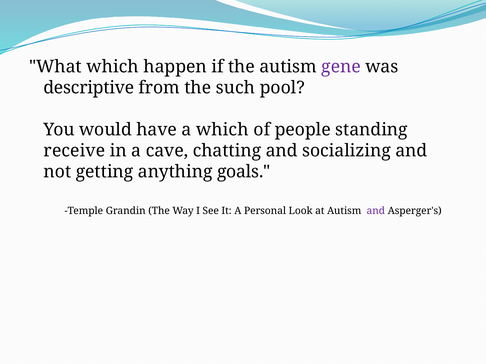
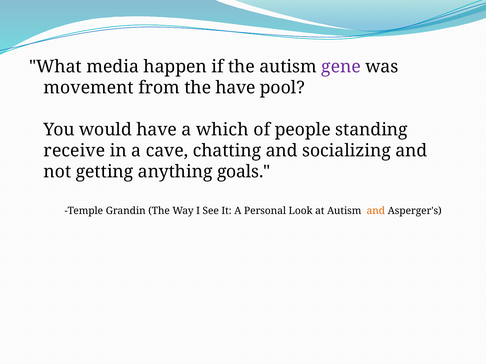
What which: which -> media (113, 67)
descriptive: descriptive -> movement (89, 88)
the such: such -> have (236, 88)
and colour: purple -> orange (376, 211)
